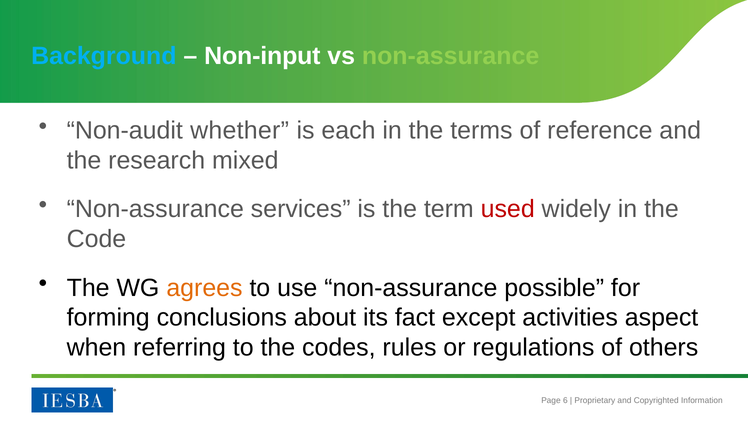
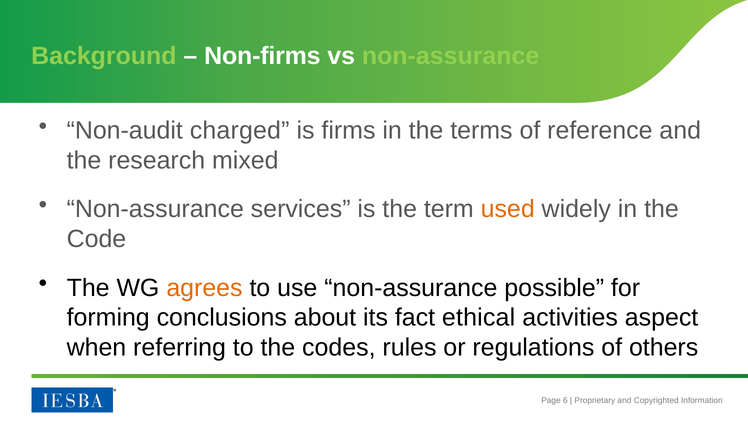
Background colour: light blue -> light green (104, 56)
Non-input: Non-input -> Non-firms (262, 56)
whether: whether -> charged (240, 131)
each: each -> firms (348, 131)
used colour: red -> orange (508, 209)
except: except -> ethical (479, 318)
